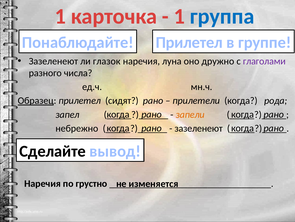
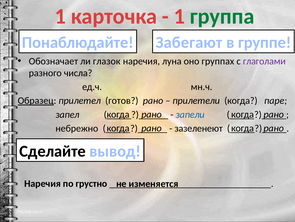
группа colour: blue -> green (222, 16)
Понаблюдайте Прилетел: Прилетел -> Забегают (189, 42)
Зазеленеют: Зазеленеют -> Обозначает (53, 61)
дружно: дружно -> группах (218, 61)
сидят: сидят -> готов (122, 100)
рода: рода -> паре (276, 100)
запели colour: orange -> blue (190, 114)
